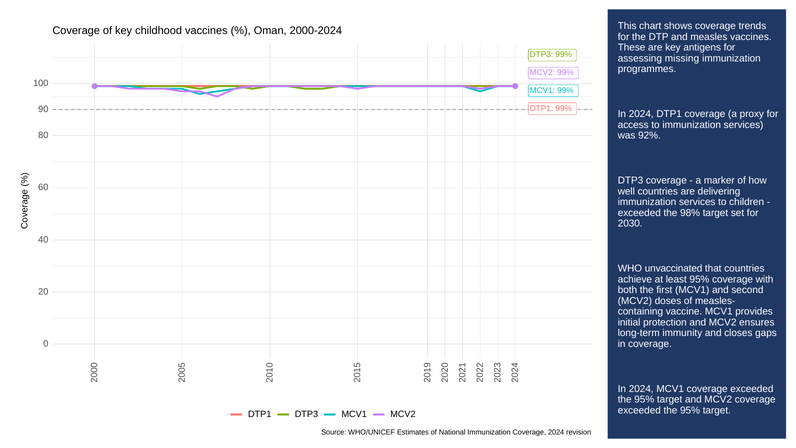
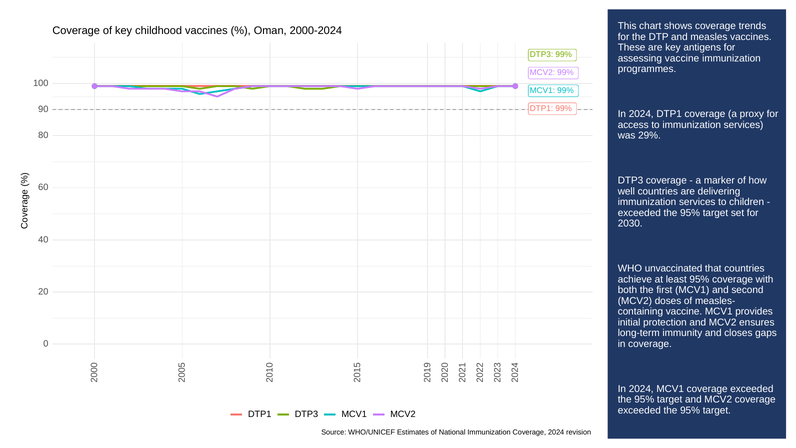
assessing missing: missing -> vaccine (682, 58)
92%: 92% -> 29% (649, 136)
98%: 98% -> 95% (690, 213)
